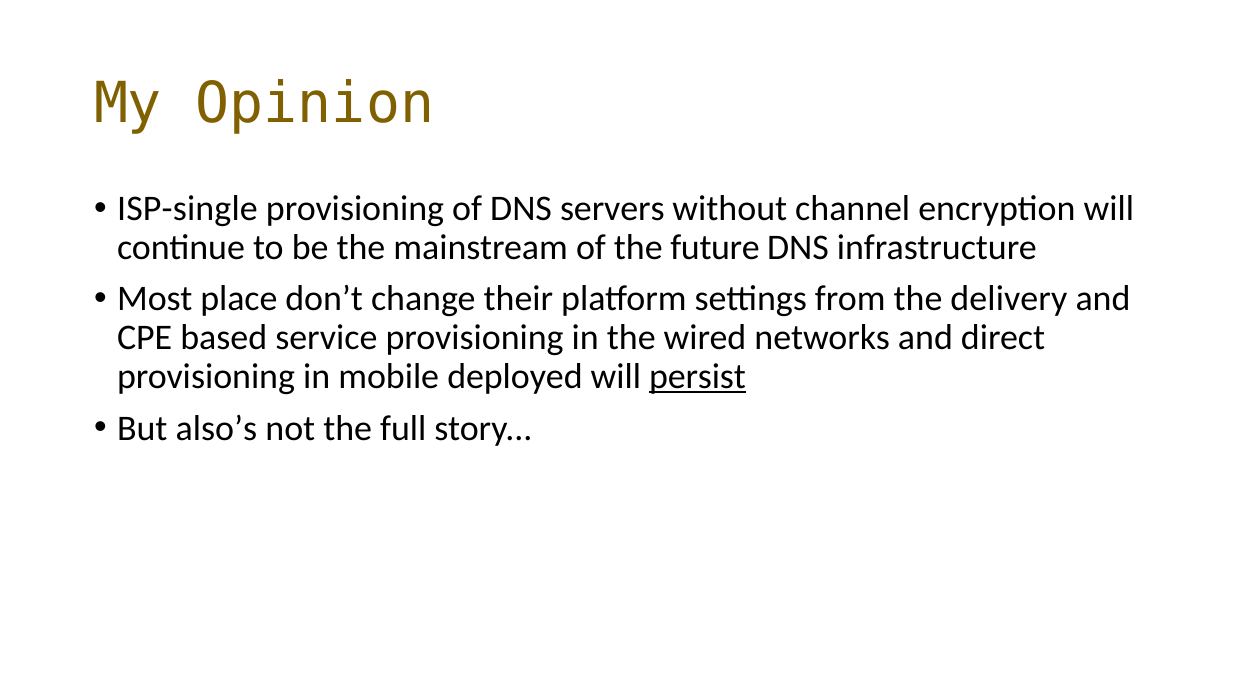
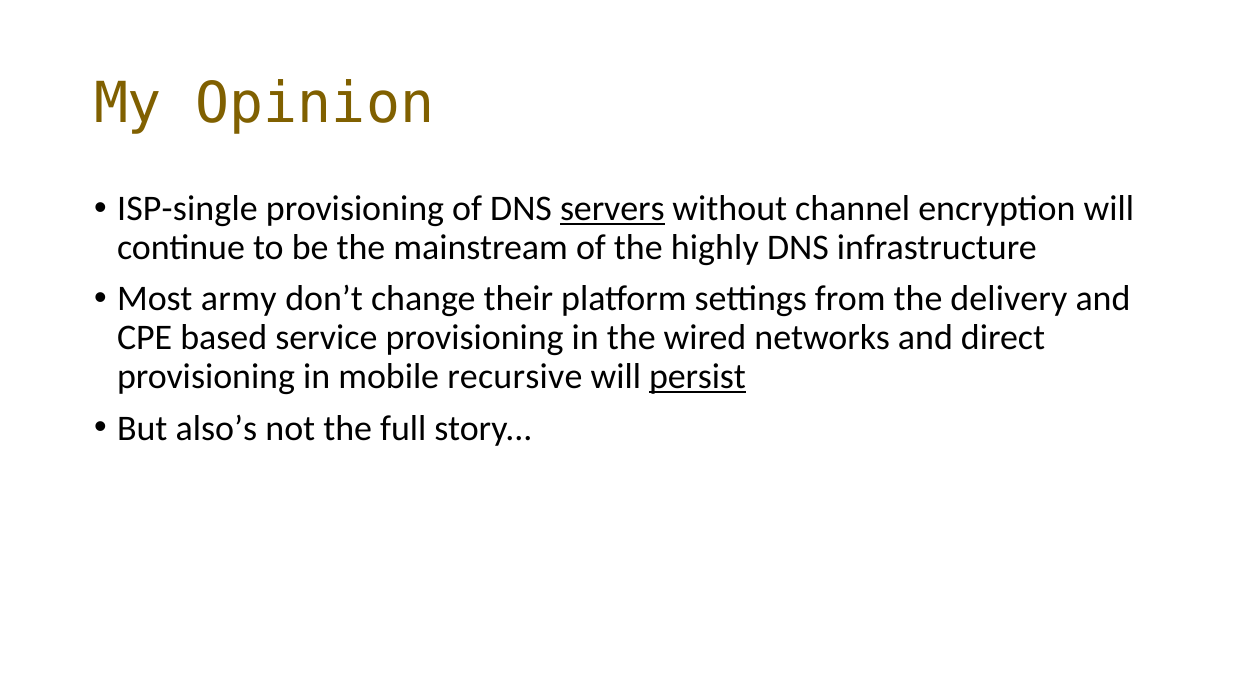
servers underline: none -> present (612, 208)
future: future -> highly (715, 247)
place: place -> army (239, 299)
deployed: deployed -> recursive (515, 376)
